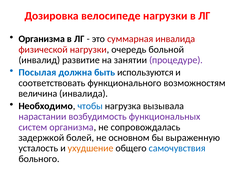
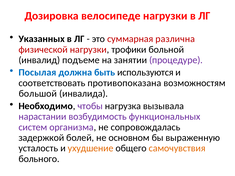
Организма: Организма -> Указанных (42, 39)
суммарная инвалида: инвалида -> различна (175, 39)
очередь: очередь -> трофики (129, 50)
развитие: развитие -> подъеме (81, 60)
функционального: функционального -> противопоказана (124, 83)
величина: величина -> большой (38, 94)
чтобы colour: blue -> purple (90, 106)
самочувствия colour: blue -> orange (177, 148)
